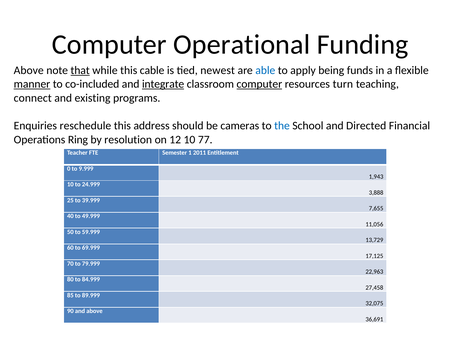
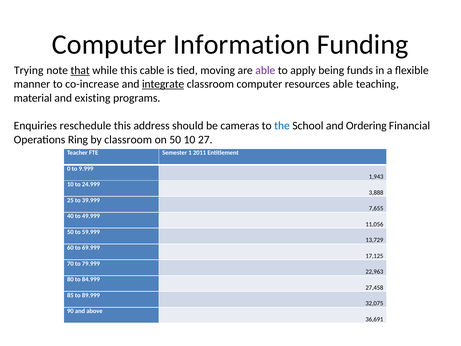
Operational: Operational -> Information (242, 45)
Above: Above -> Trying (29, 70)
newest: newest -> moving (218, 70)
able colour: blue -> purple (265, 70)
manner underline: present -> none (32, 84)
co-included: co-included -> co-increase (92, 84)
computer underline: present -> none (259, 84)
resources turn: turn -> able (343, 84)
connect: connect -> material (33, 98)
Directed: Directed -> Ordering (366, 126)
by resolution: resolution -> classroom (128, 139)
on 12: 12 -> 50 (175, 139)
77: 77 -> 27 (205, 139)
